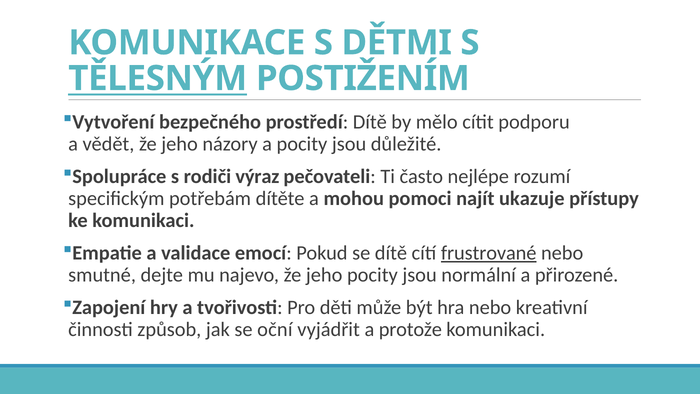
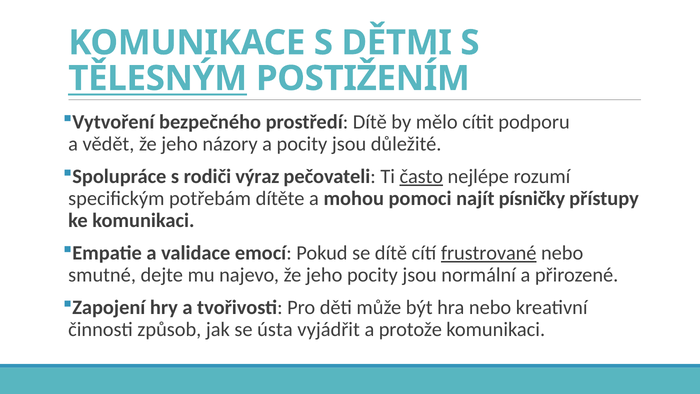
často underline: none -> present (421, 176)
ukazuje: ukazuje -> písničky (532, 198)
oční: oční -> ústa (275, 329)
